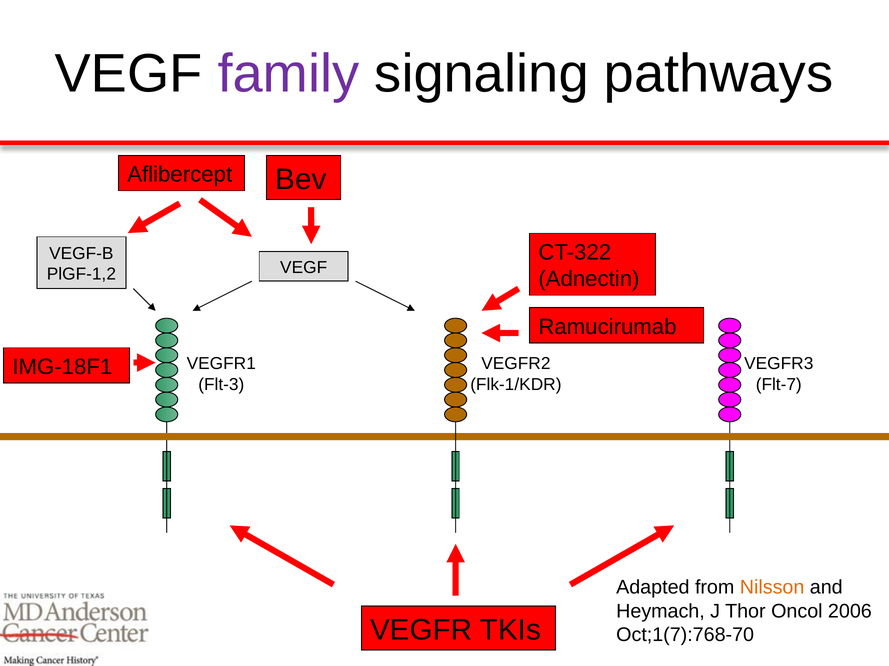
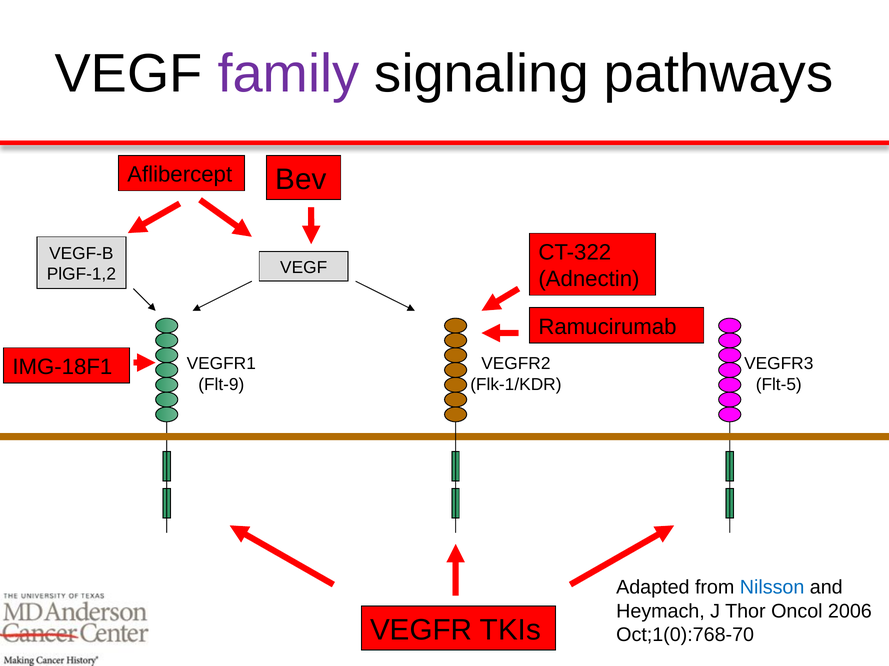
Flt-3: Flt-3 -> Flt-9 (221, 385)
Flt-7: Flt-7 -> Flt-5 (779, 385)
Nilsson colour: orange -> blue (772, 588)
Oct;1(7):768-70: Oct;1(7):768-70 -> Oct;1(0):768-70 (685, 635)
